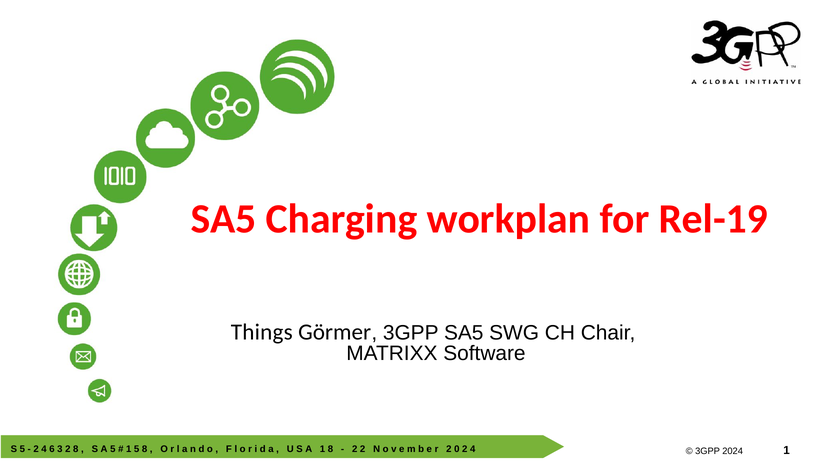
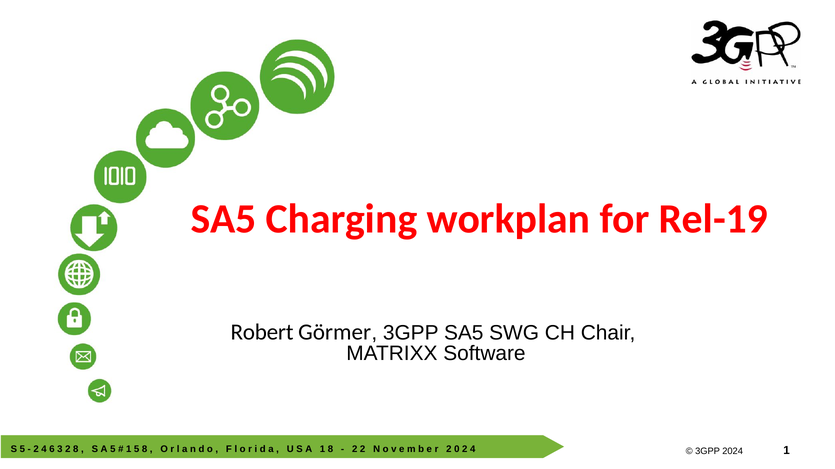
Things: Things -> Robert (262, 333)
